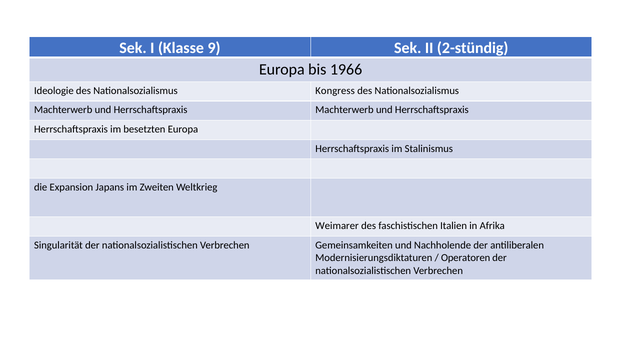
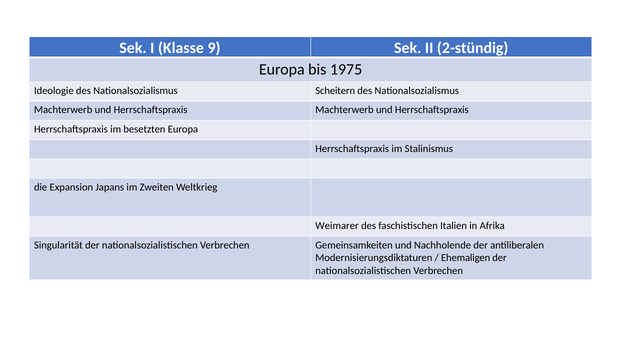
1966: 1966 -> 1975 (346, 70)
Kongress: Kongress -> Scheitern (335, 91)
Operatoren: Operatoren -> Ehemaligen (466, 258)
